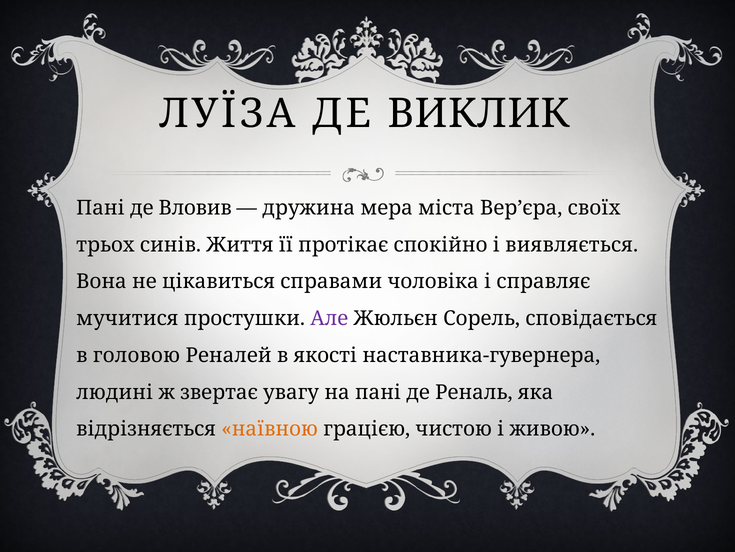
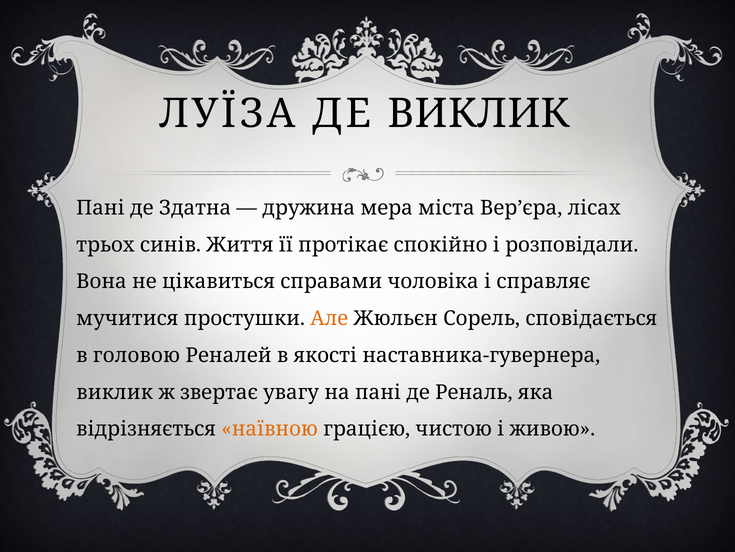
Вловив: Вловив -> Здатна (195, 208)
своїх: своїх -> лісах (594, 208)
виявляється: виявляється -> розповідали (572, 244)
Але colour: purple -> orange (329, 318)
людині: людині -> виклик (115, 392)
